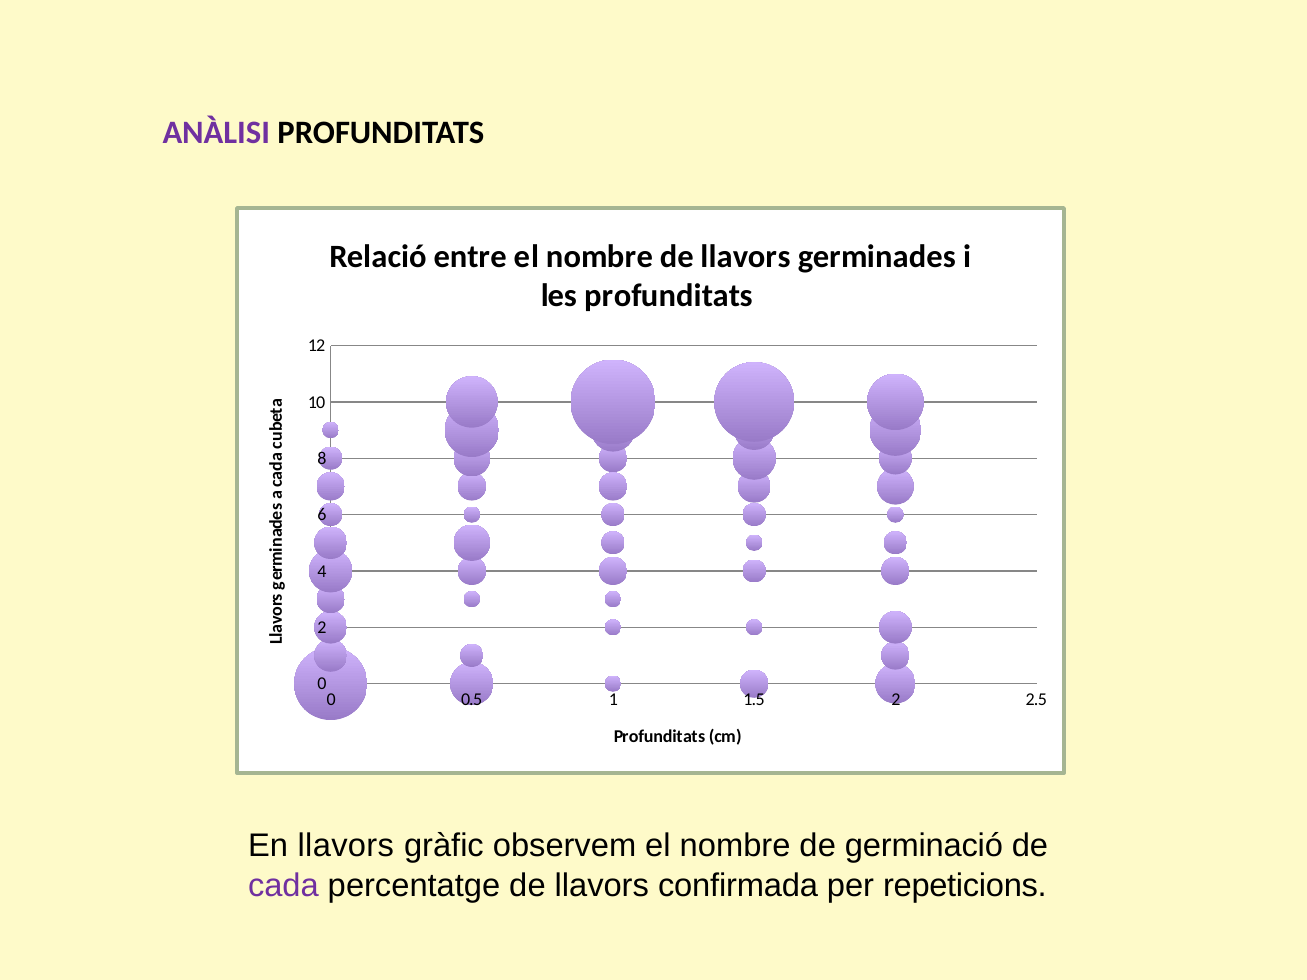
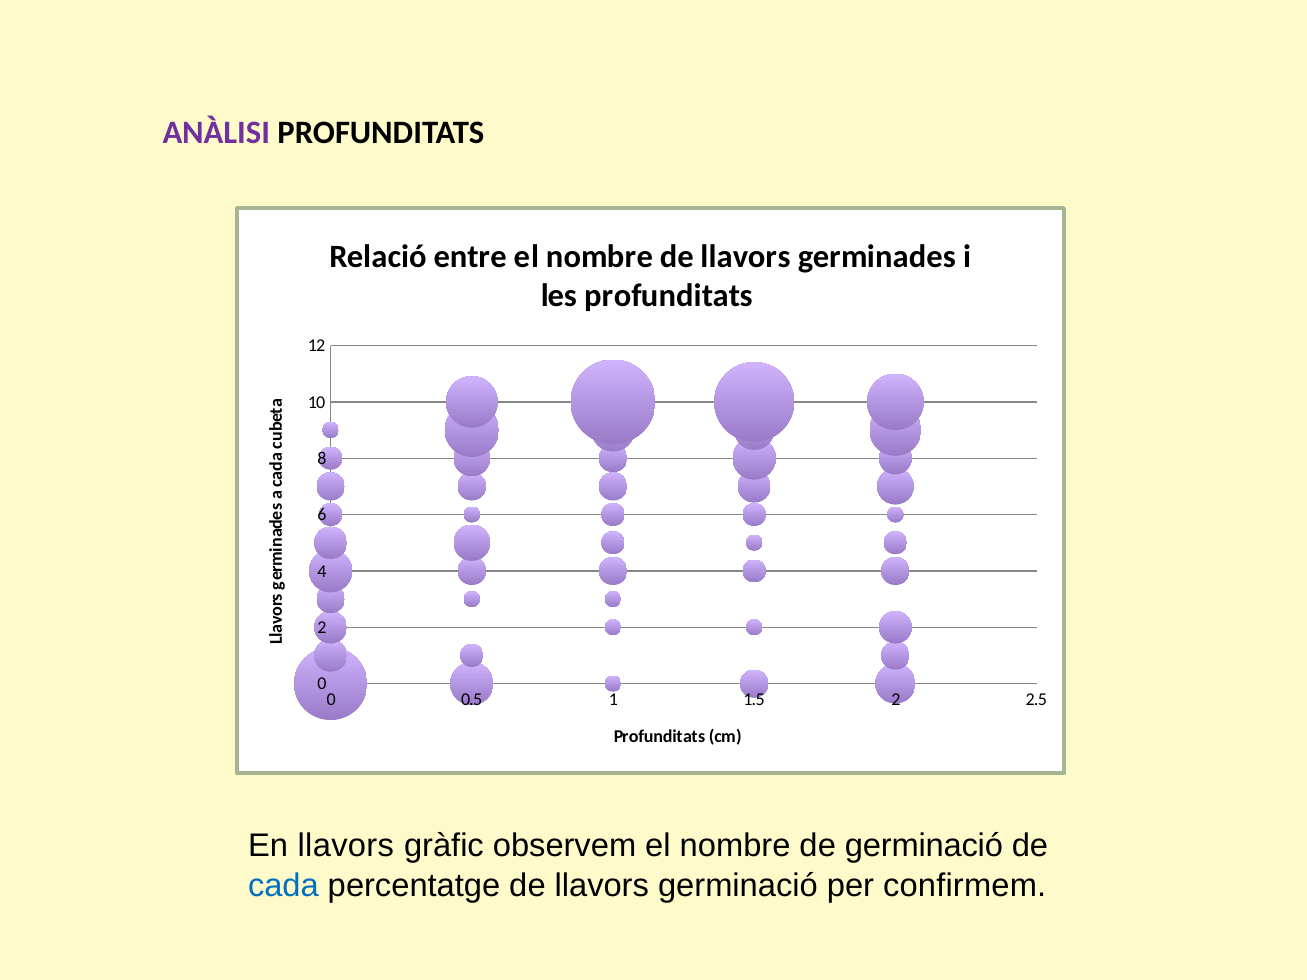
cada colour: purple -> blue (283, 885)
llavors confirmada: confirmada -> germinació (738, 885)
repeticions: repeticions -> confirmem (965, 885)
